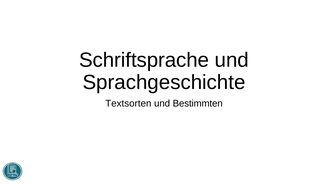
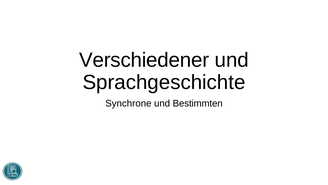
Schriftsprache: Schriftsprache -> Verschiedener (144, 60)
Textsorten: Textsorten -> Synchrone (128, 103)
